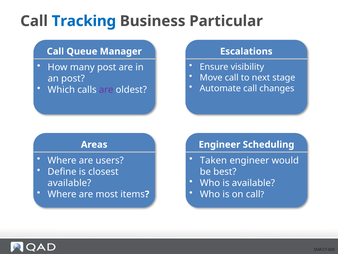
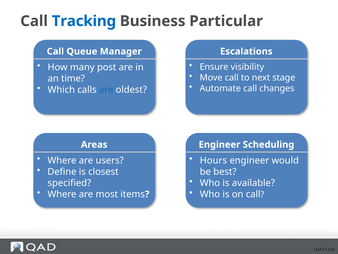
an post: post -> time (73, 78)
are colour: purple -> blue (106, 90)
Taken: Taken -> Hours (213, 160)
available: available -> specified (69, 183)
